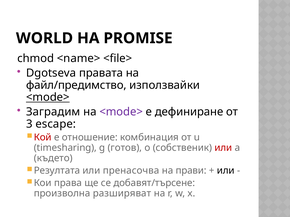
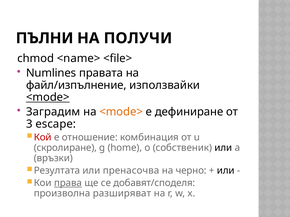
WORLD: WORLD -> ПЪЛНИ (45, 38)
PROMISE: PROMISE -> ПОЛУЧИ (138, 38)
Dgotseva: Dgotseva -> Numlines (51, 73)
файл/предимство: файл/предимство -> файл/изпълнение (76, 85)
<mode> colour: purple -> orange (121, 112)
timesharing: timesharing -> скролиране (65, 148)
готов: готов -> home (125, 148)
или colour: red -> black (223, 148)
където: където -> връзки (53, 158)
прави: прави -> черно (191, 171)
права underline: none -> present (68, 183)
добавят/търсене: добавят/търсене -> добавят/споделя (154, 183)
